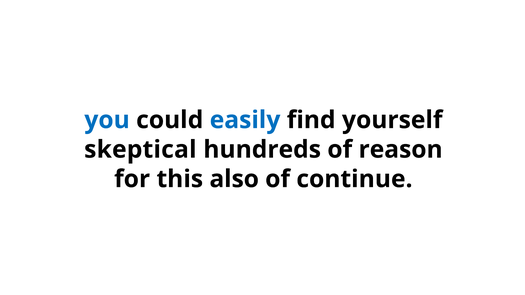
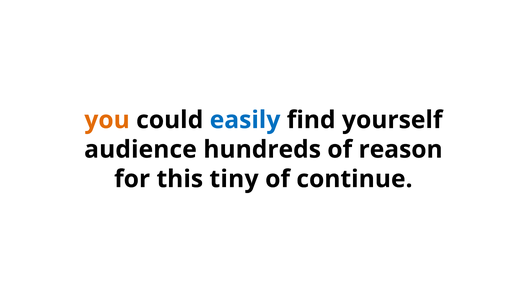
you colour: blue -> orange (107, 120)
skeptical: skeptical -> audience (140, 150)
also: also -> tiny (234, 179)
